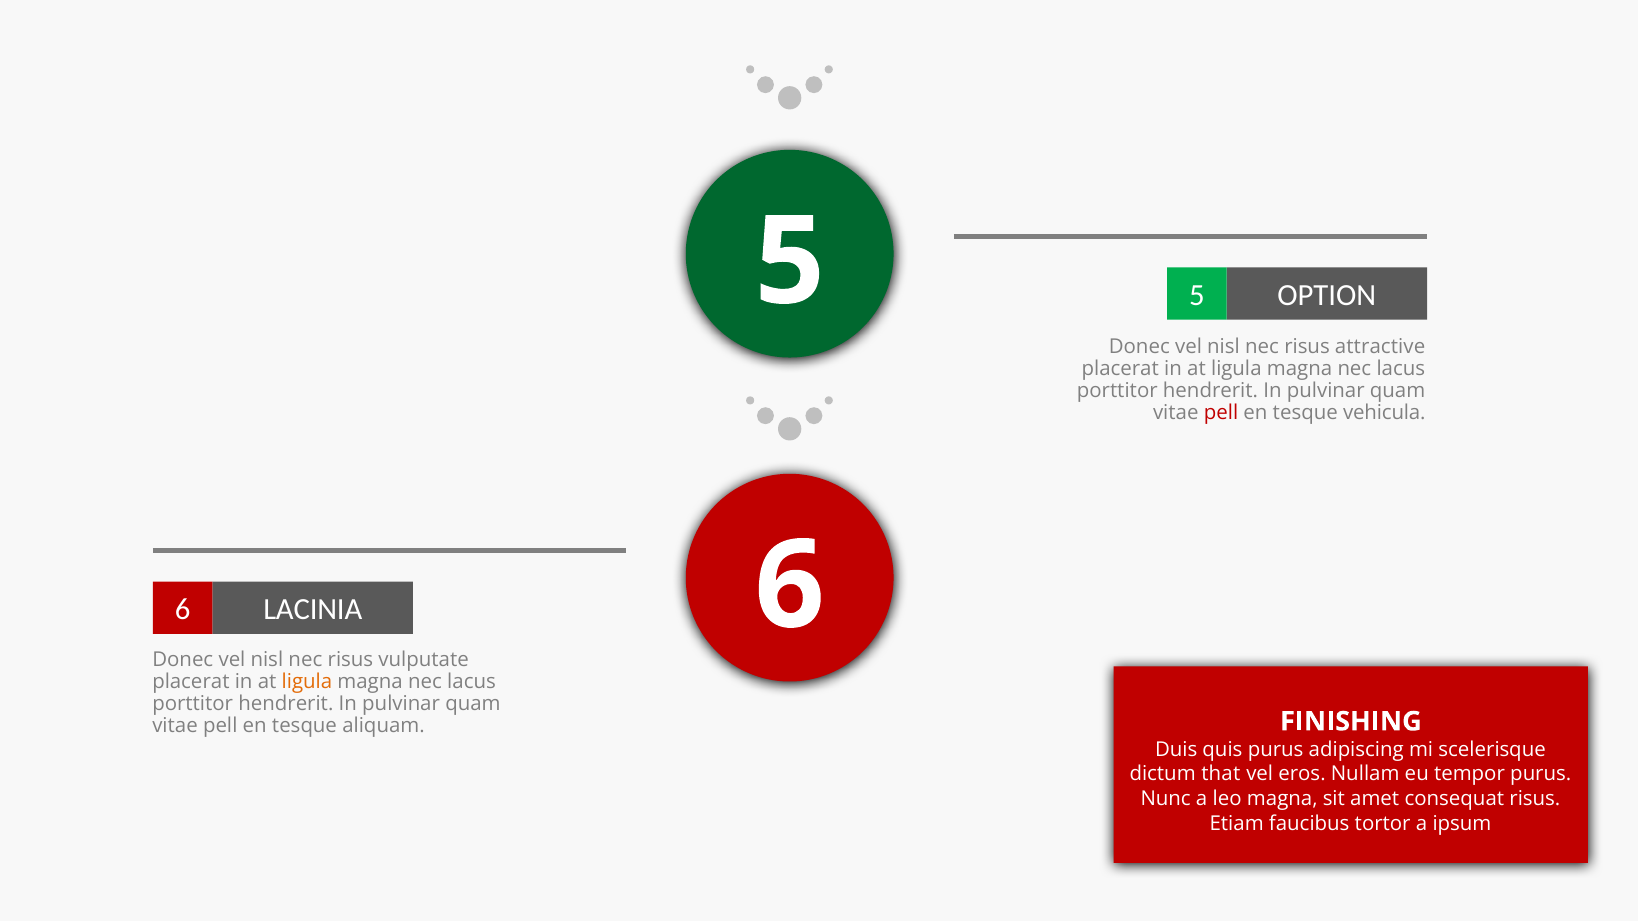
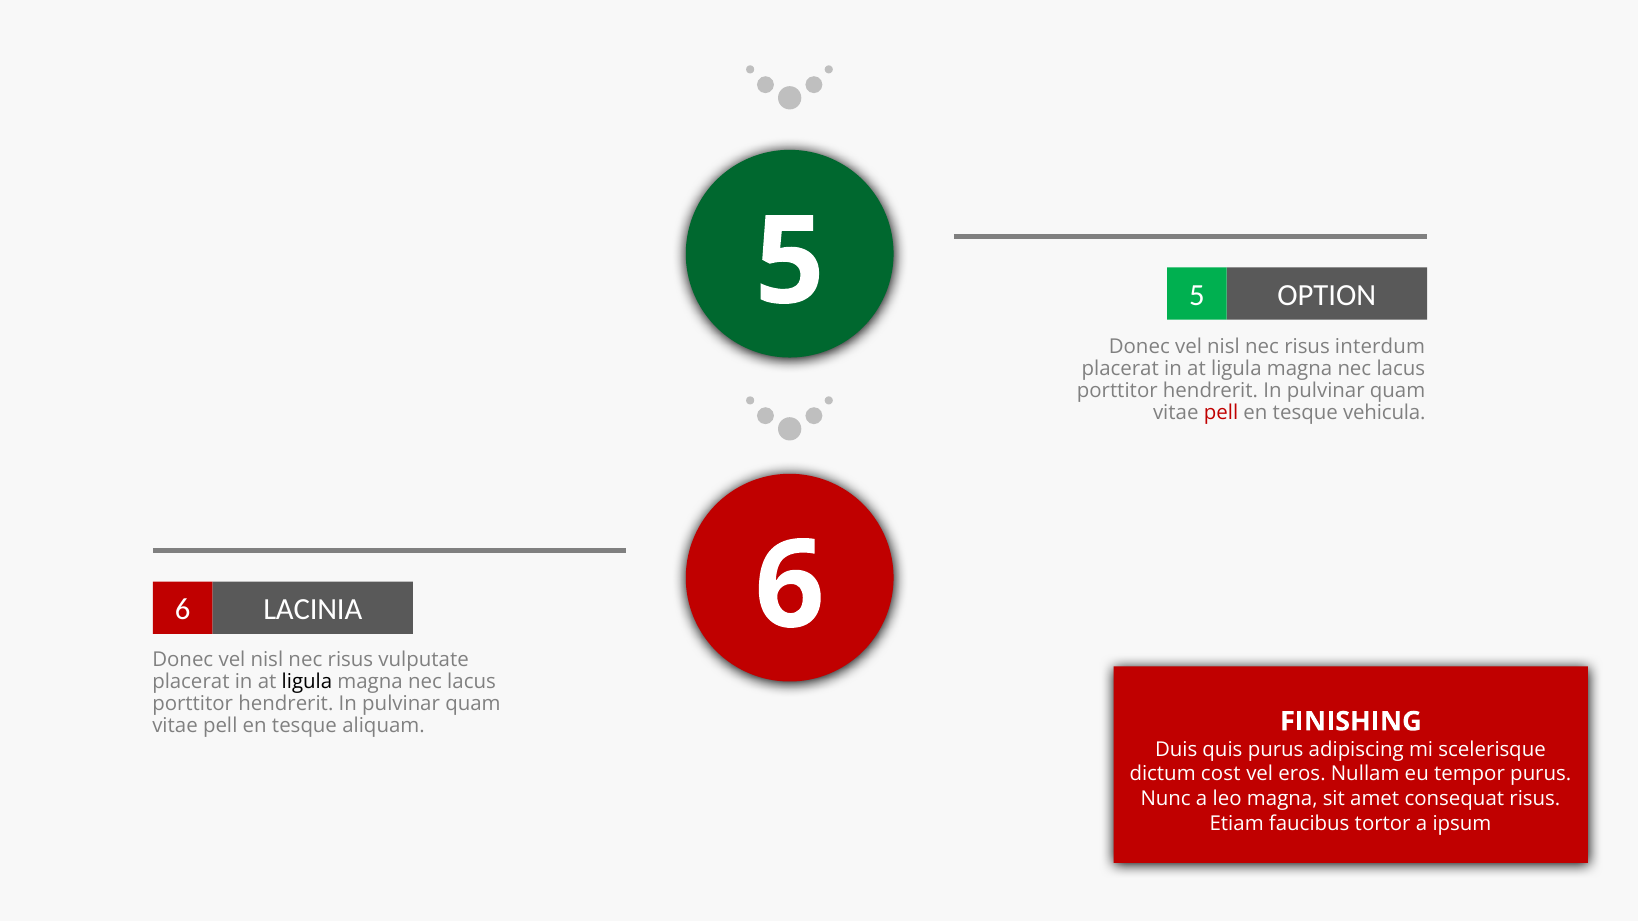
attractive: attractive -> interdum (1380, 346)
ligula colour: orange -> black (307, 682)
that: that -> cost (1221, 774)
